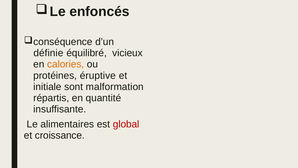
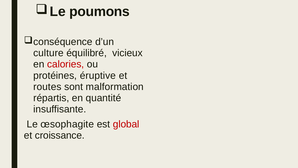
enfoncés: enfoncés -> poumons (100, 12)
définie: définie -> culture (48, 53)
calories colour: orange -> red (66, 64)
initiale: initiale -> routes (47, 87)
alimentaires: alimentaires -> œsophagite (67, 124)
